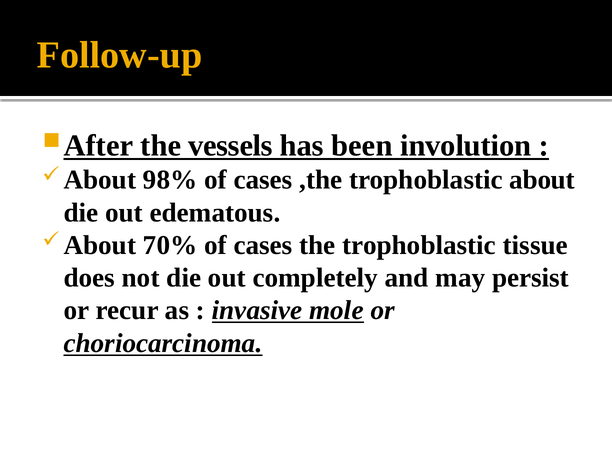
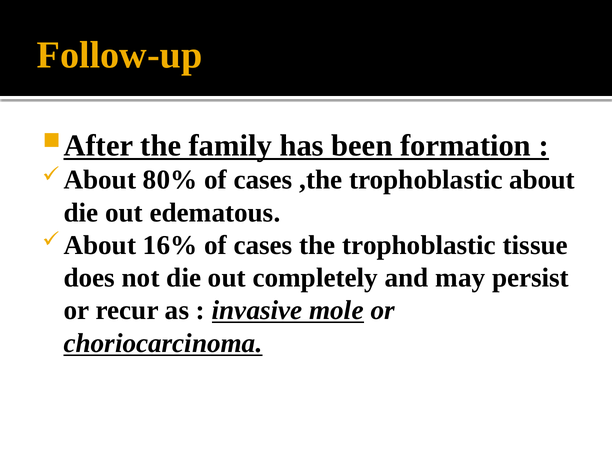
vessels: vessels -> family (230, 145)
involution: involution -> formation (466, 145)
98%: 98% -> 80% (170, 180)
70%: 70% -> 16% (170, 245)
